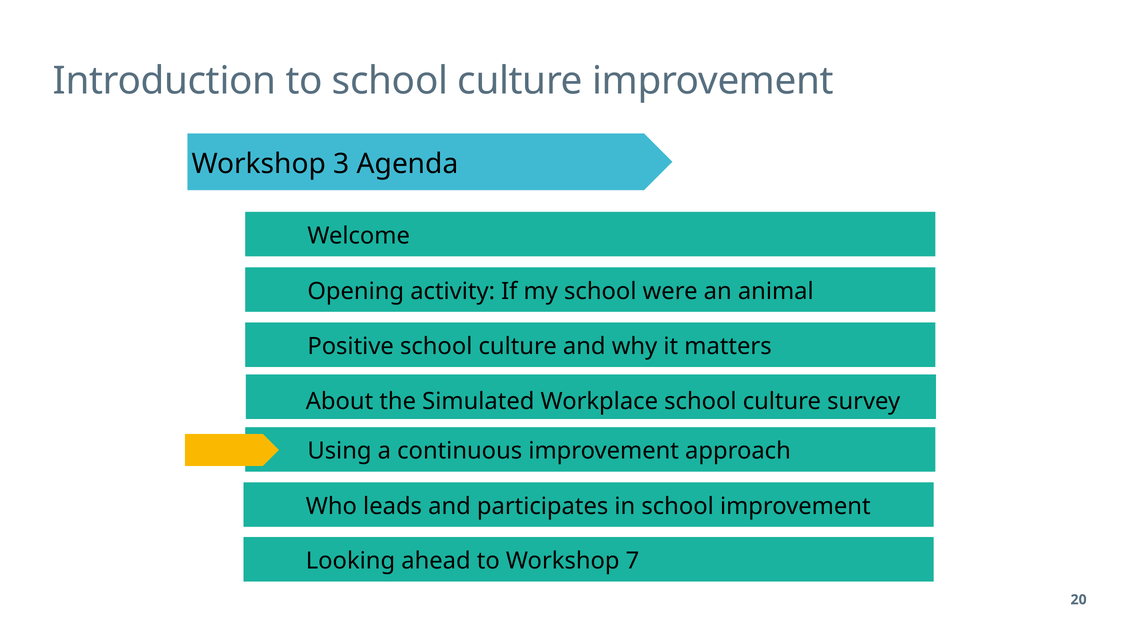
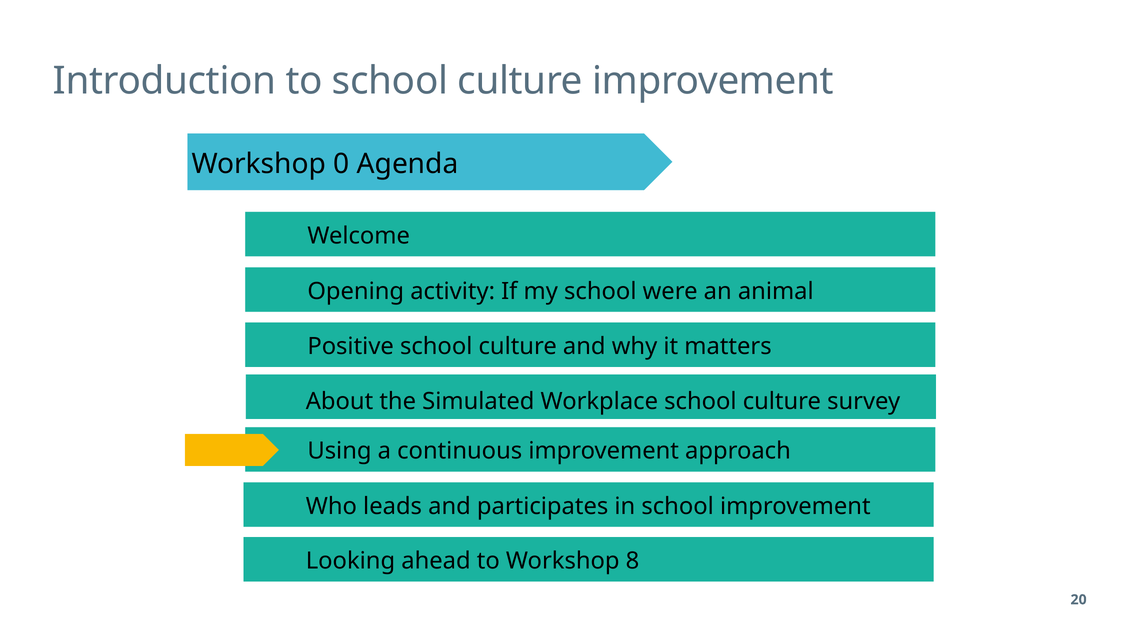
3: 3 -> 0 (341, 164)
7: 7 -> 8 (633, 560)
